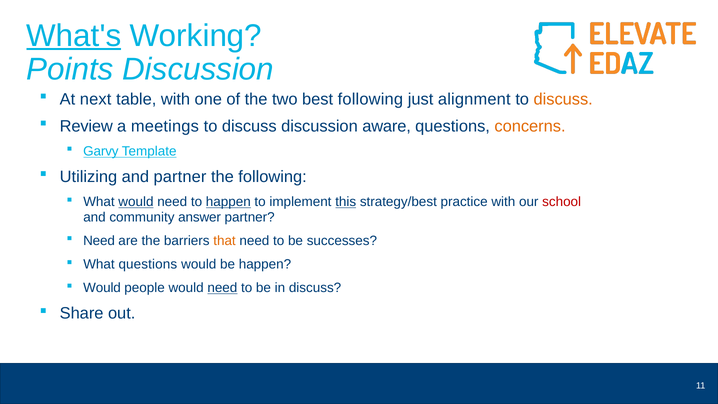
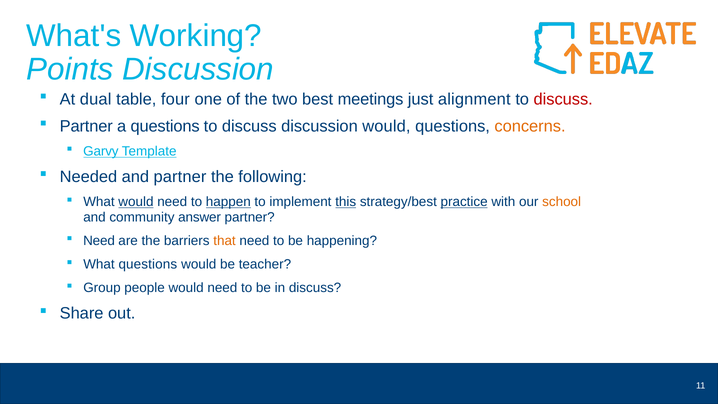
What's underline: present -> none (74, 36)
next: next -> dual (96, 99)
table with: with -> four (175, 99)
best following: following -> meetings (371, 99)
discuss colour: orange -> red (563, 99)
Review: Review -> Partner (86, 126)
a meetings: meetings -> questions (165, 126)
discussion aware: aware -> would (386, 126)
Utilizing: Utilizing -> Needed (88, 177)
practice underline: none -> present (464, 202)
school colour: red -> orange (562, 202)
successes: successes -> happening (342, 241)
be happen: happen -> teacher (265, 264)
Would: Would -> Group (102, 288)
need underline: present -> none (222, 288)
